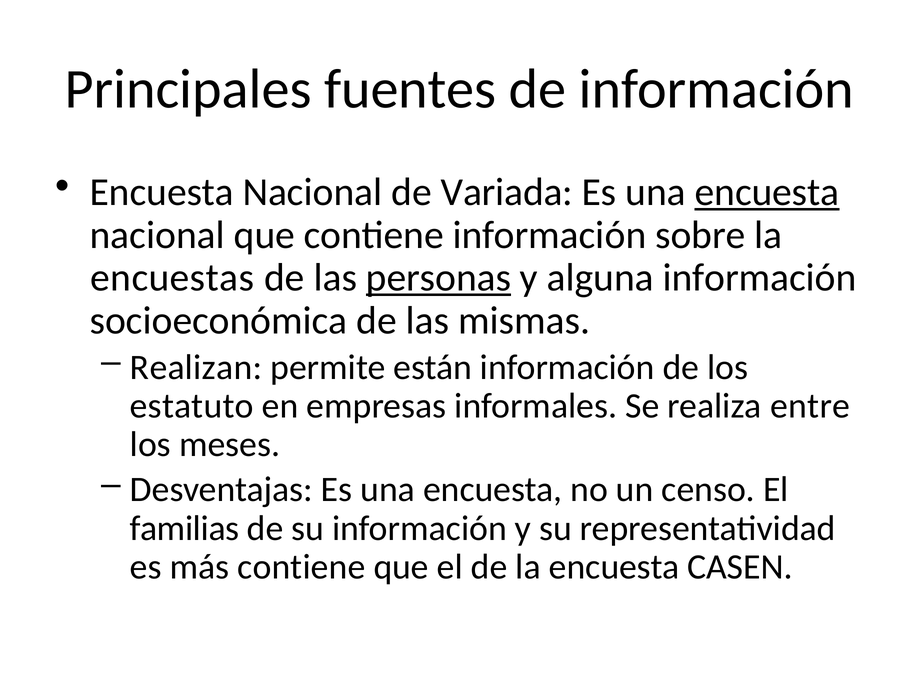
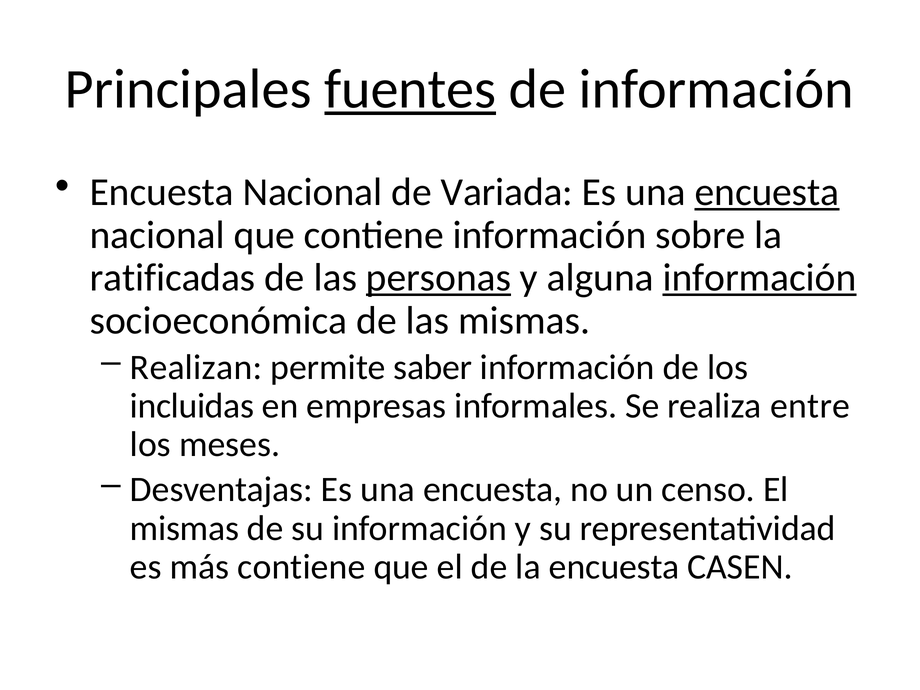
fuentes underline: none -> present (410, 89)
encuestas: encuestas -> ratificadas (173, 278)
información underline: none -> present (760, 278)
están: están -> saber (433, 367)
estatuto: estatuto -> incluidas (192, 406)
familias: familias -> mismas (184, 528)
